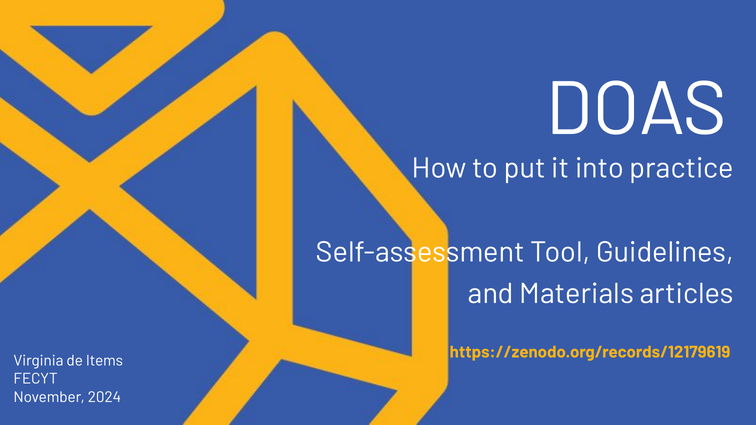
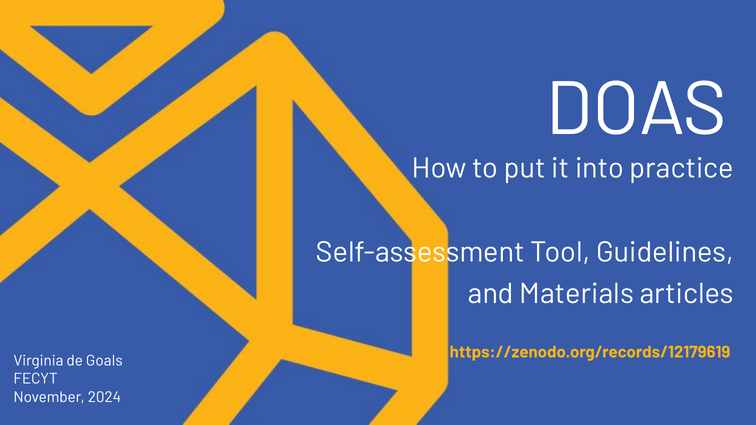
Items: Items -> Goals (104, 361)
